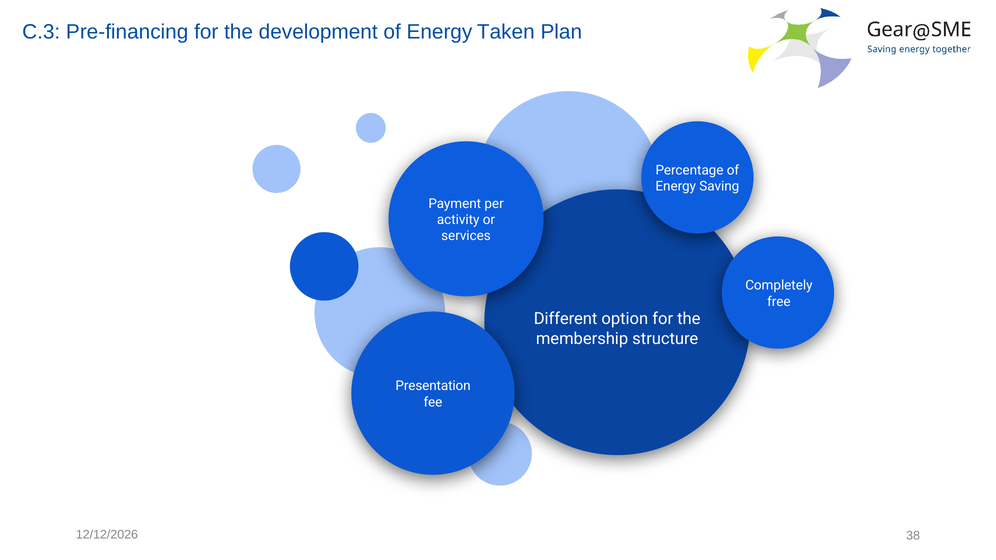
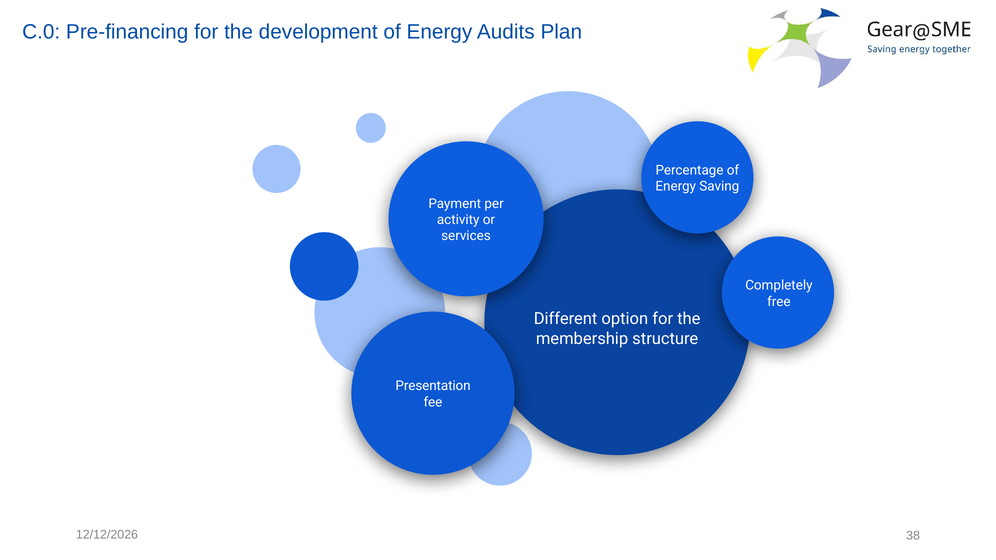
C.3: C.3 -> C.0 (41, 32)
Taken: Taken -> Audits (506, 32)
